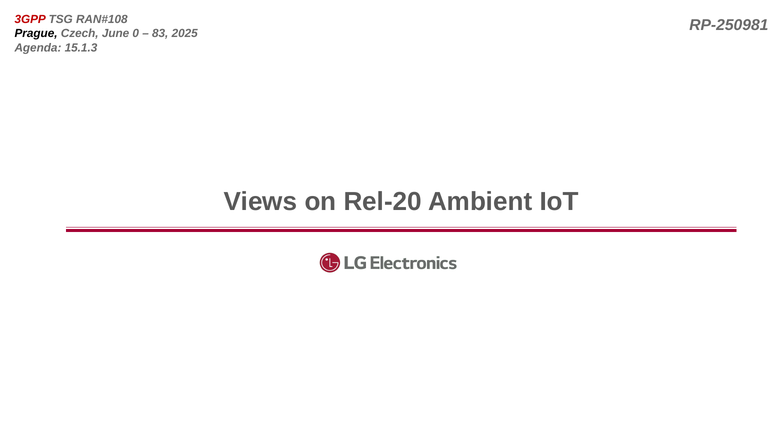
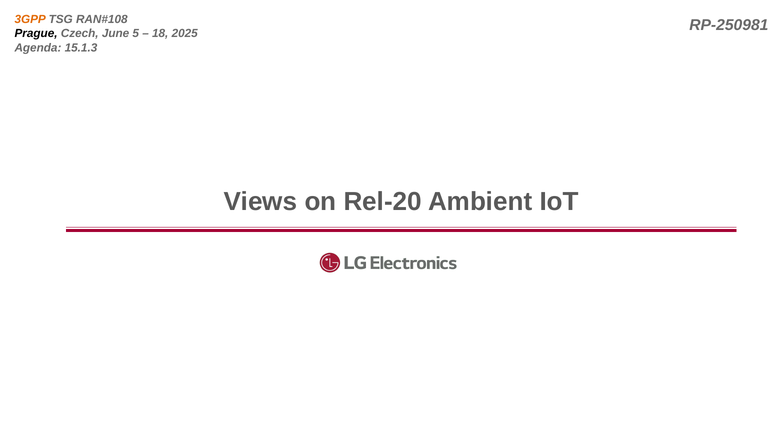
3GPP colour: red -> orange (30, 20)
0: 0 -> 5 (136, 34)
83: 83 -> 18 (160, 34)
